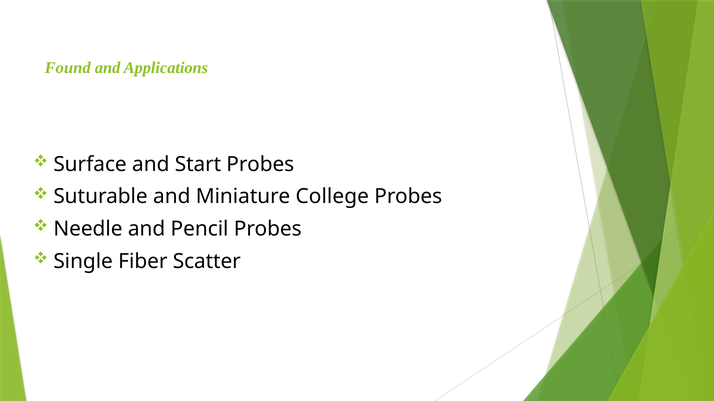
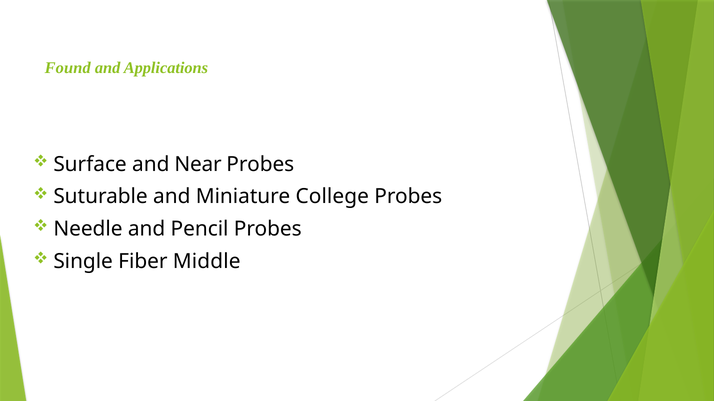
Start: Start -> Near (198, 164)
Scatter: Scatter -> Middle (207, 262)
